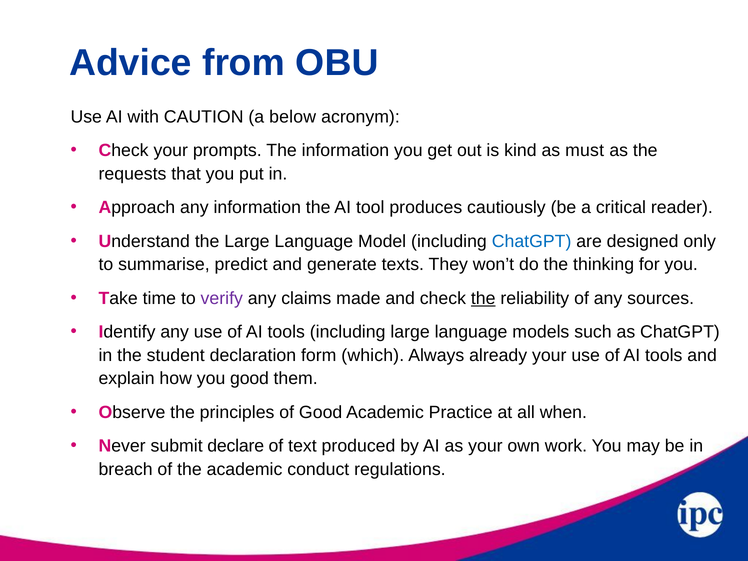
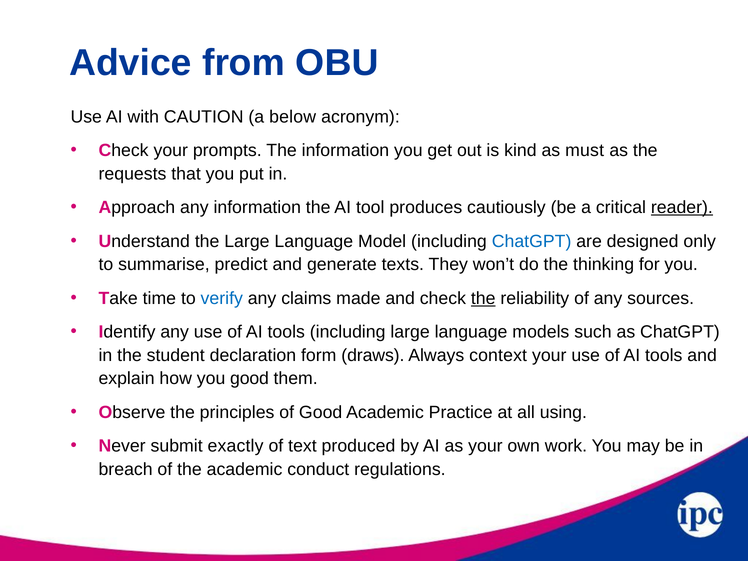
reader underline: none -> present (682, 207)
verify colour: purple -> blue (222, 298)
which: which -> draws (373, 355)
already: already -> context (498, 355)
when: when -> using (563, 412)
declare: declare -> exactly (236, 446)
